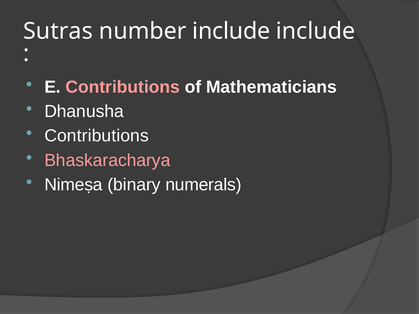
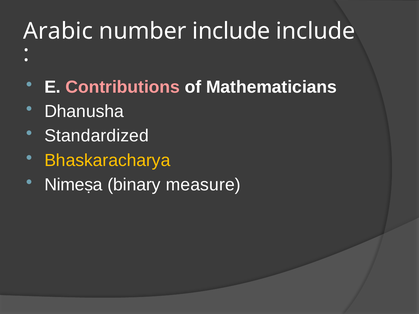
Sutras: Sutras -> Arabic (58, 31)
Contributions: Contributions -> Standardized (97, 136)
Bhaskaracharya colour: pink -> yellow (107, 160)
numerals: numerals -> measure (203, 185)
